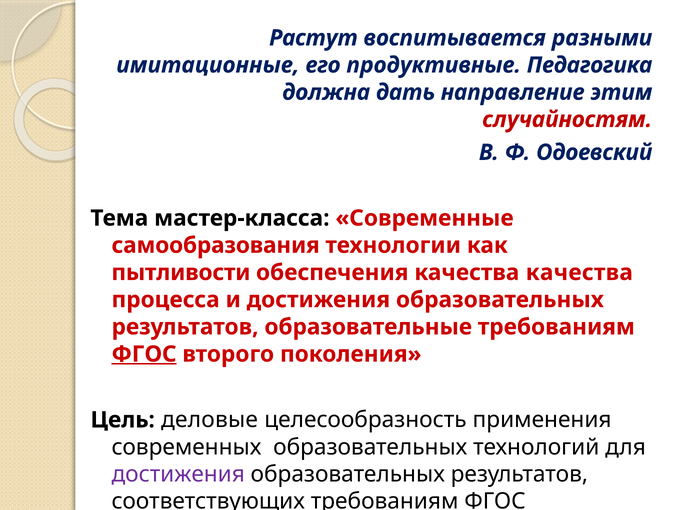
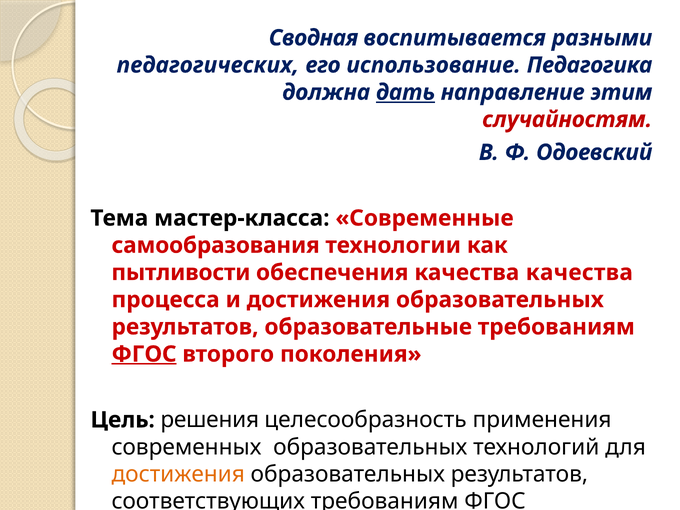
Растут: Растут -> Сводная (313, 38)
имитационные: имитационные -> педагогических (208, 65)
продуктивные: продуктивные -> использование (434, 65)
дать underline: none -> present (406, 92)
деловые: деловые -> решения (210, 420)
достижения colour: purple -> orange (178, 474)
